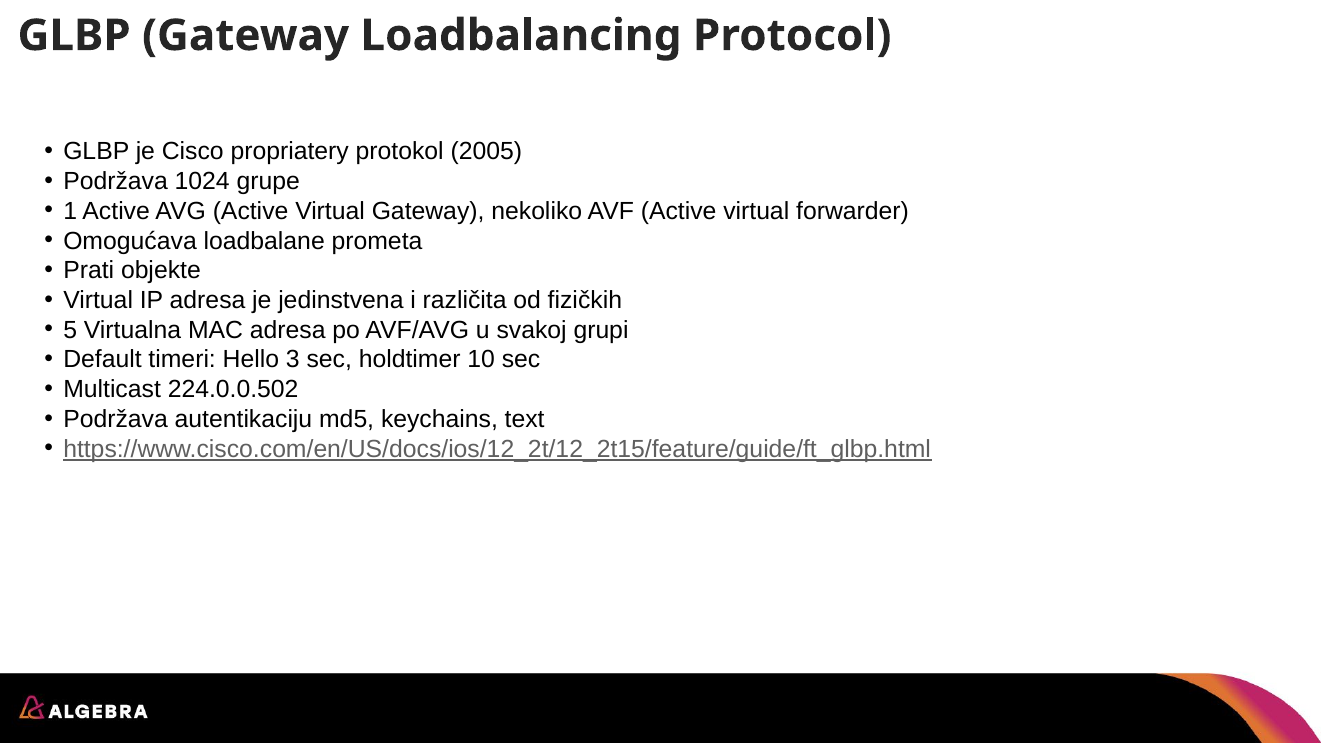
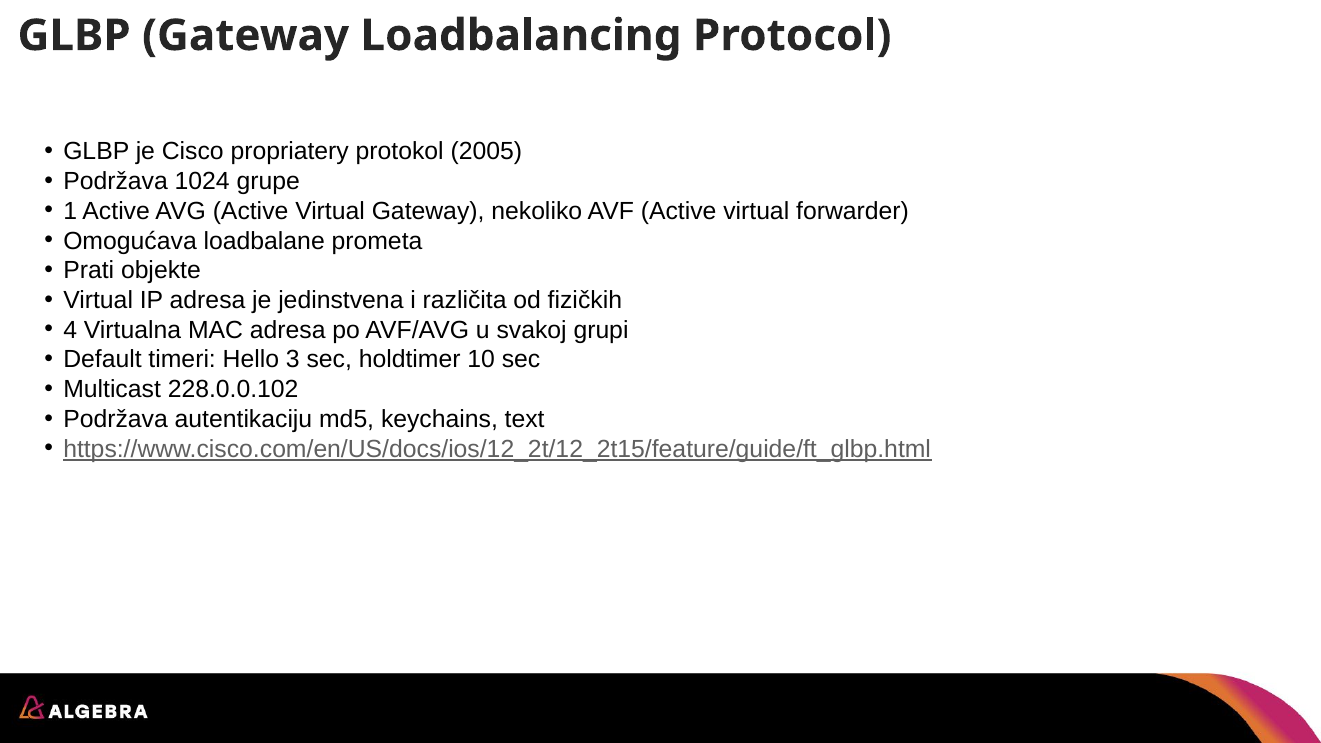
5: 5 -> 4 (70, 330)
224.0.0.502: 224.0.0.502 -> 228.0.0.102 (233, 389)
